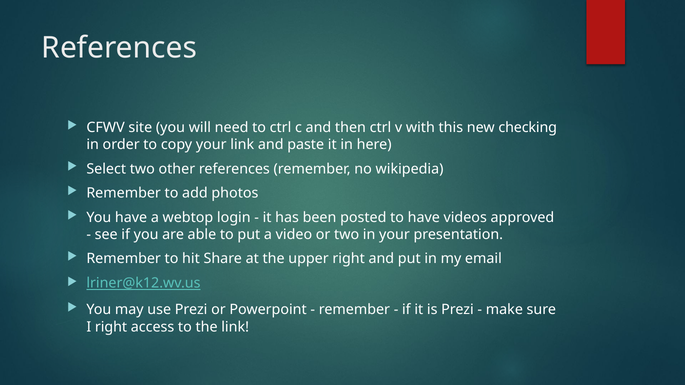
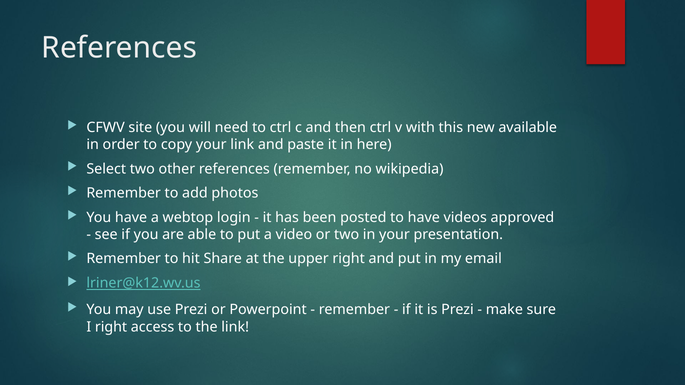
checking: checking -> available (528, 128)
